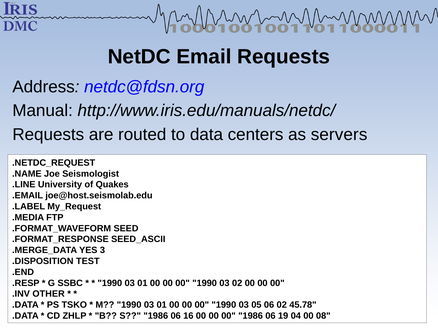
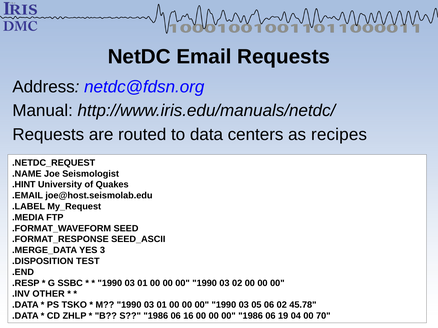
servers: servers -> recipes (339, 135)
.LINE: .LINE -> .HINT (24, 185)
08: 08 -> 70 (323, 316)
